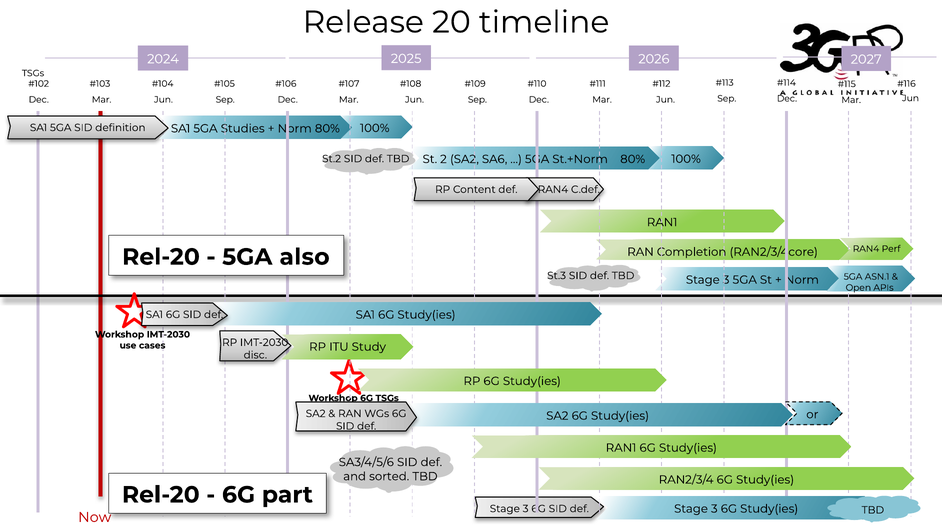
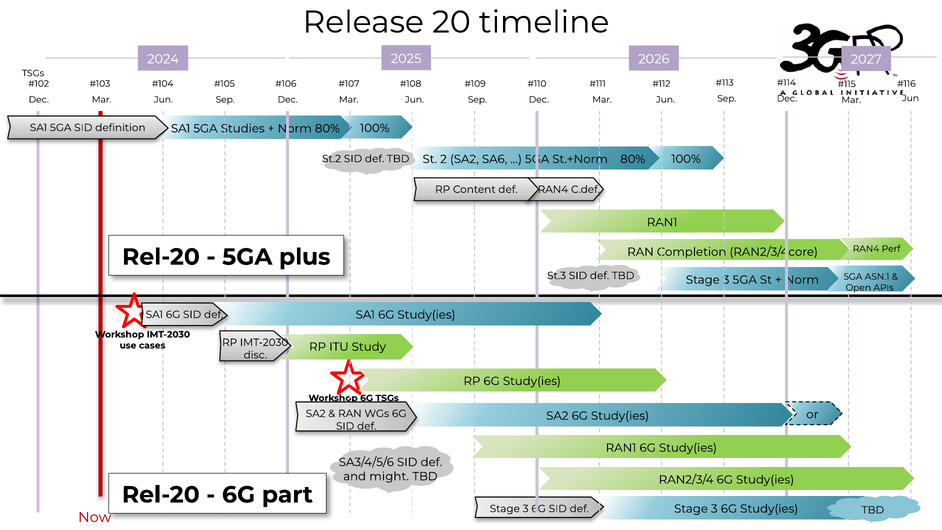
also: also -> plus (305, 257)
sorted: sorted -> might (389, 476)
